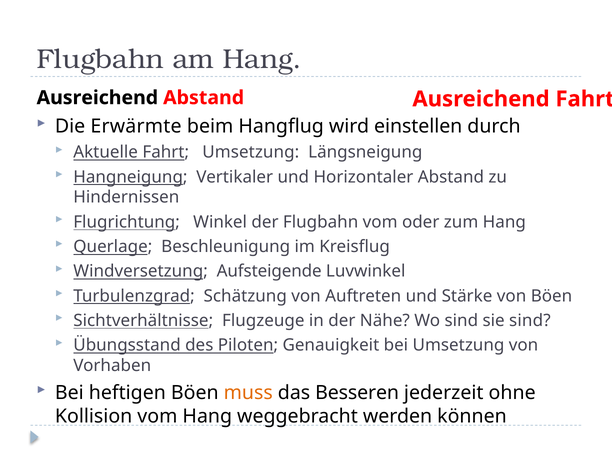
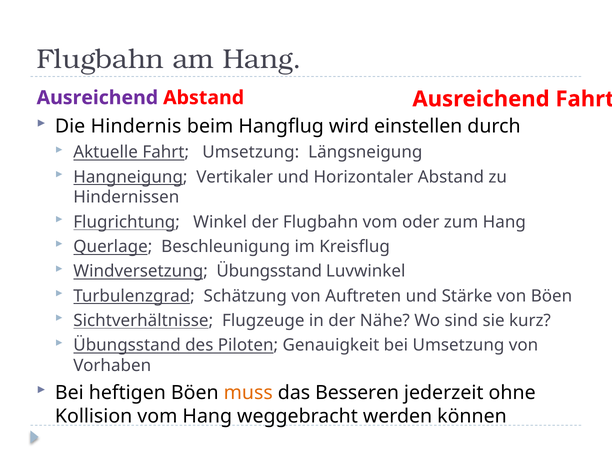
Ausreichend colour: black -> purple (97, 98)
Erwärmte: Erwärmte -> Hindernis (136, 126)
Windversetzung Aufsteigende: Aufsteigende -> Übungsstand (269, 271)
sie sind: sind -> kurz (530, 321)
